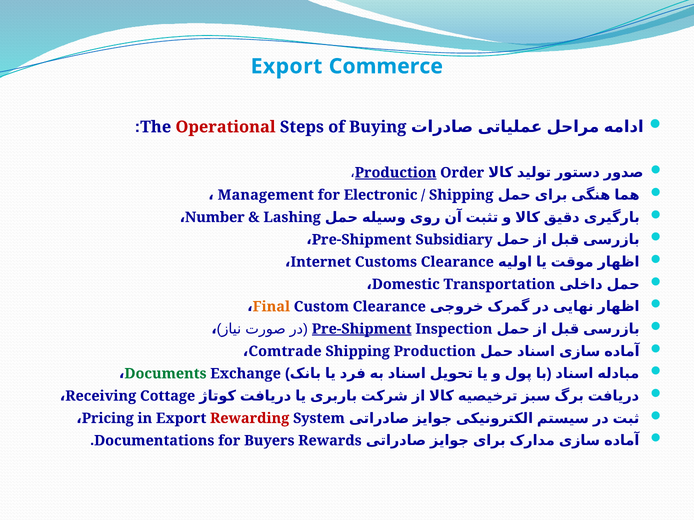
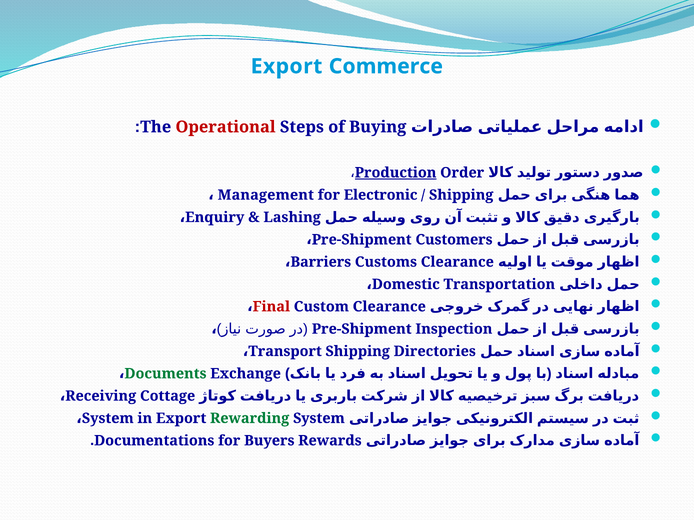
Number: Number -> Enquiry (215, 218)
Subsidiary: Subsidiary -> Customers (454, 240)
Internet: Internet -> Barriers (321, 262)
Final colour: orange -> red (271, 307)
Pre-Shipment underline: present -> none (362, 329)
Comtrade: Comtrade -> Transport (285, 352)
Shipping Production: Production -> Directories (435, 352)
Pricing: Pricing -> System (108, 419)
Rewarding colour: red -> green (250, 419)
